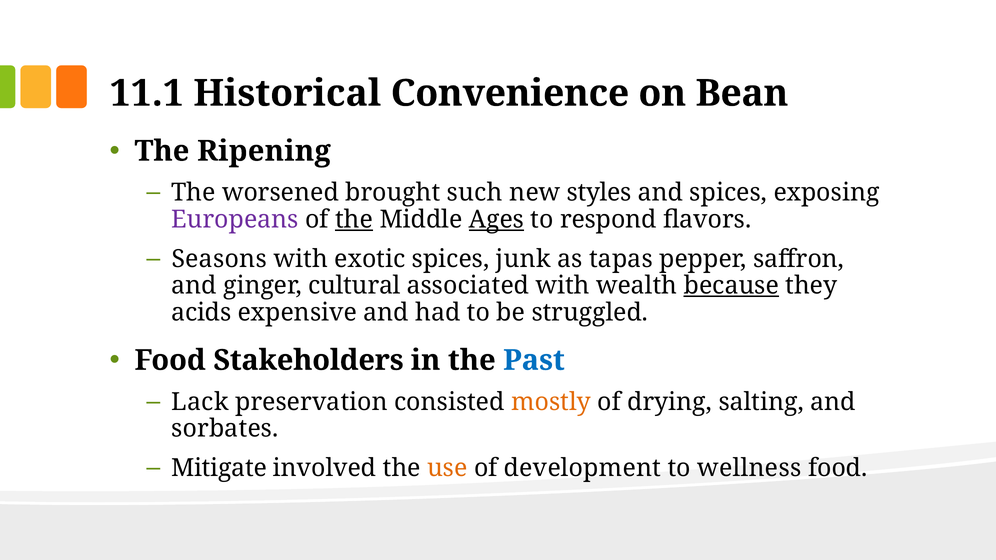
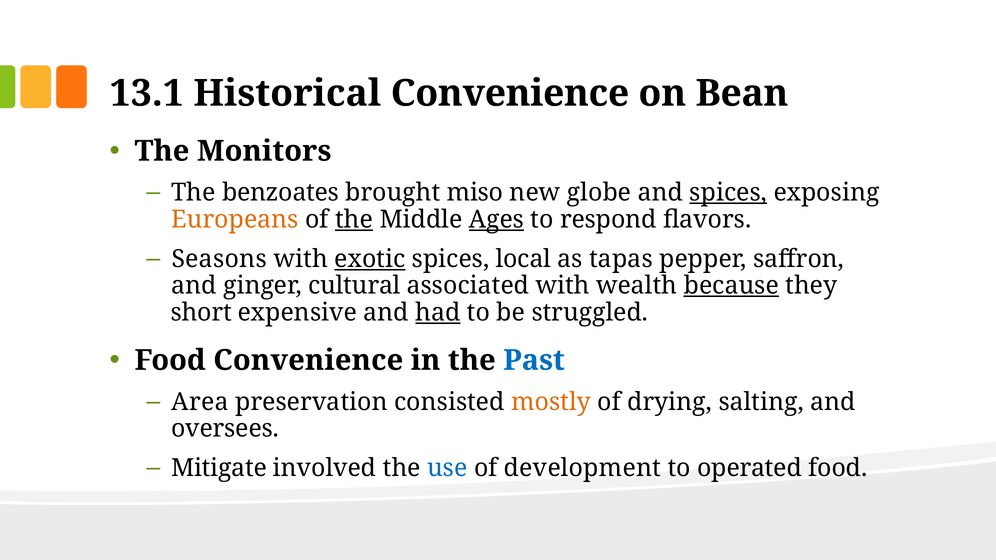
11.1: 11.1 -> 13.1 (147, 93)
Ripening: Ripening -> Monitors (264, 151)
worsened: worsened -> benzoates (281, 193)
such: such -> miso (475, 193)
styles: styles -> globe (599, 193)
spices underline: none -> present (728, 193)
Europeans colour: purple -> orange (235, 220)
exotic underline: none -> present (370, 259)
junk: junk -> local (523, 259)
acids: acids -> short (201, 313)
had underline: none -> present (438, 313)
Food Stakeholders: Stakeholders -> Convenience (308, 361)
Lack: Lack -> Area (200, 402)
sorbates: sorbates -> oversees (225, 429)
use colour: orange -> blue (447, 468)
wellness: wellness -> operated (750, 468)
